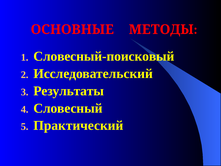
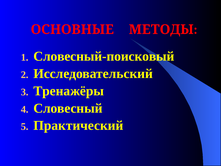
Результаты: Результаты -> Тренажёры (69, 91)
